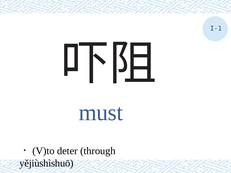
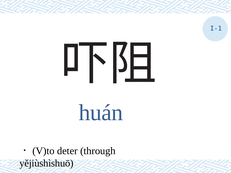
must: must -> huán (101, 113)
